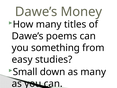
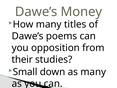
something: something -> opposition (55, 48)
easy: easy -> their (22, 59)
